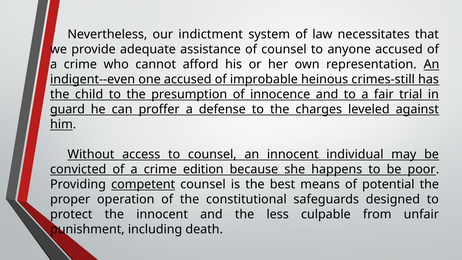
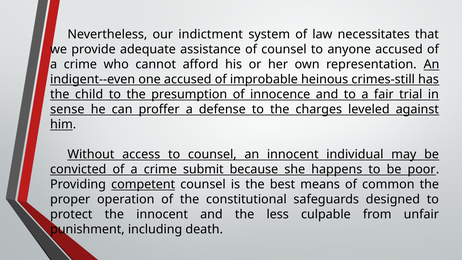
guard: guard -> sense (67, 109)
edition: edition -> submit (203, 169)
potential: potential -> common (388, 184)
